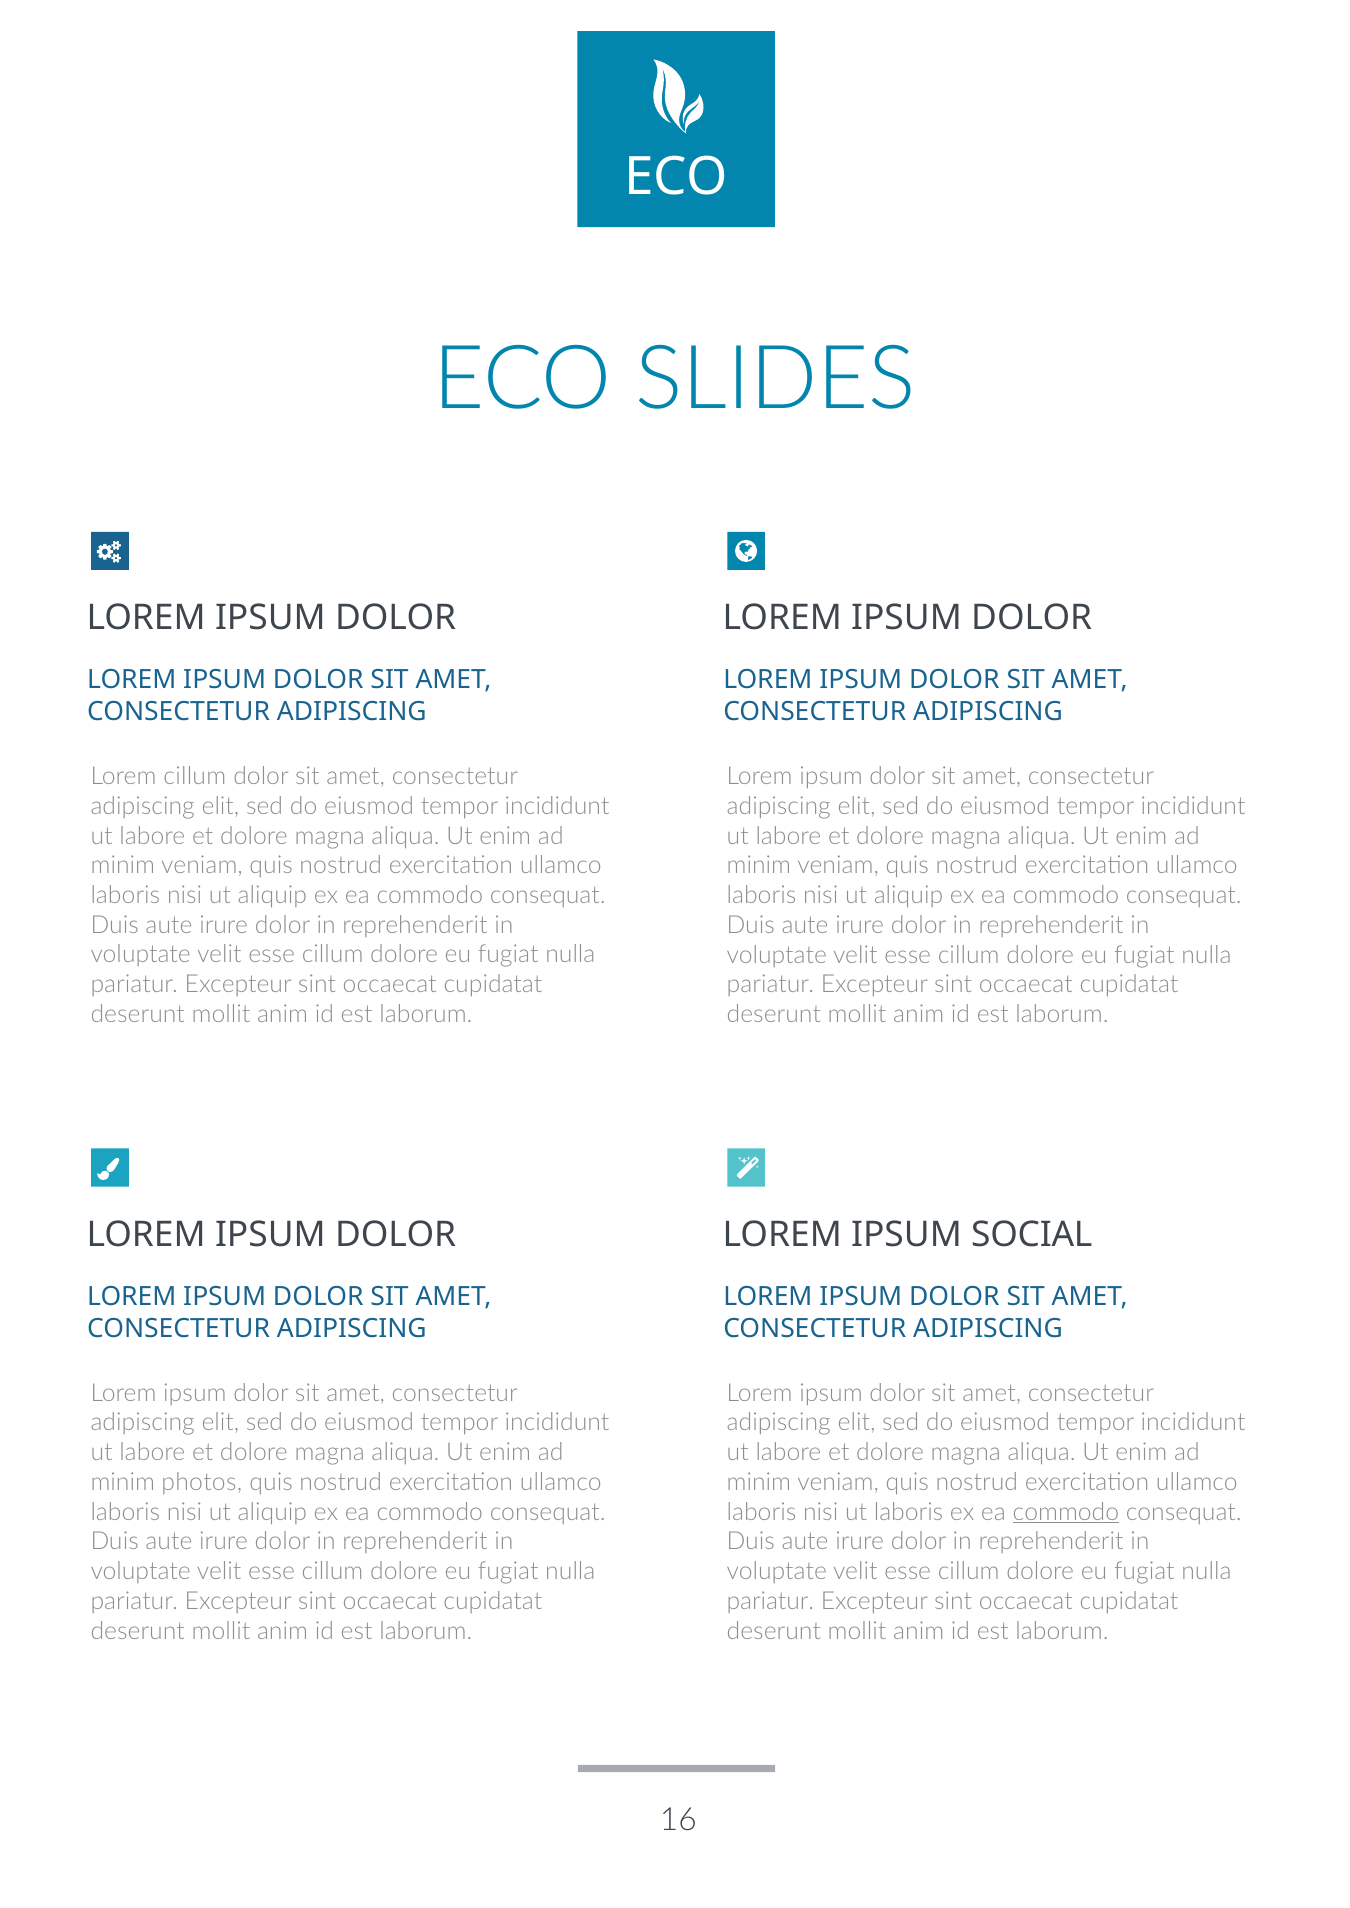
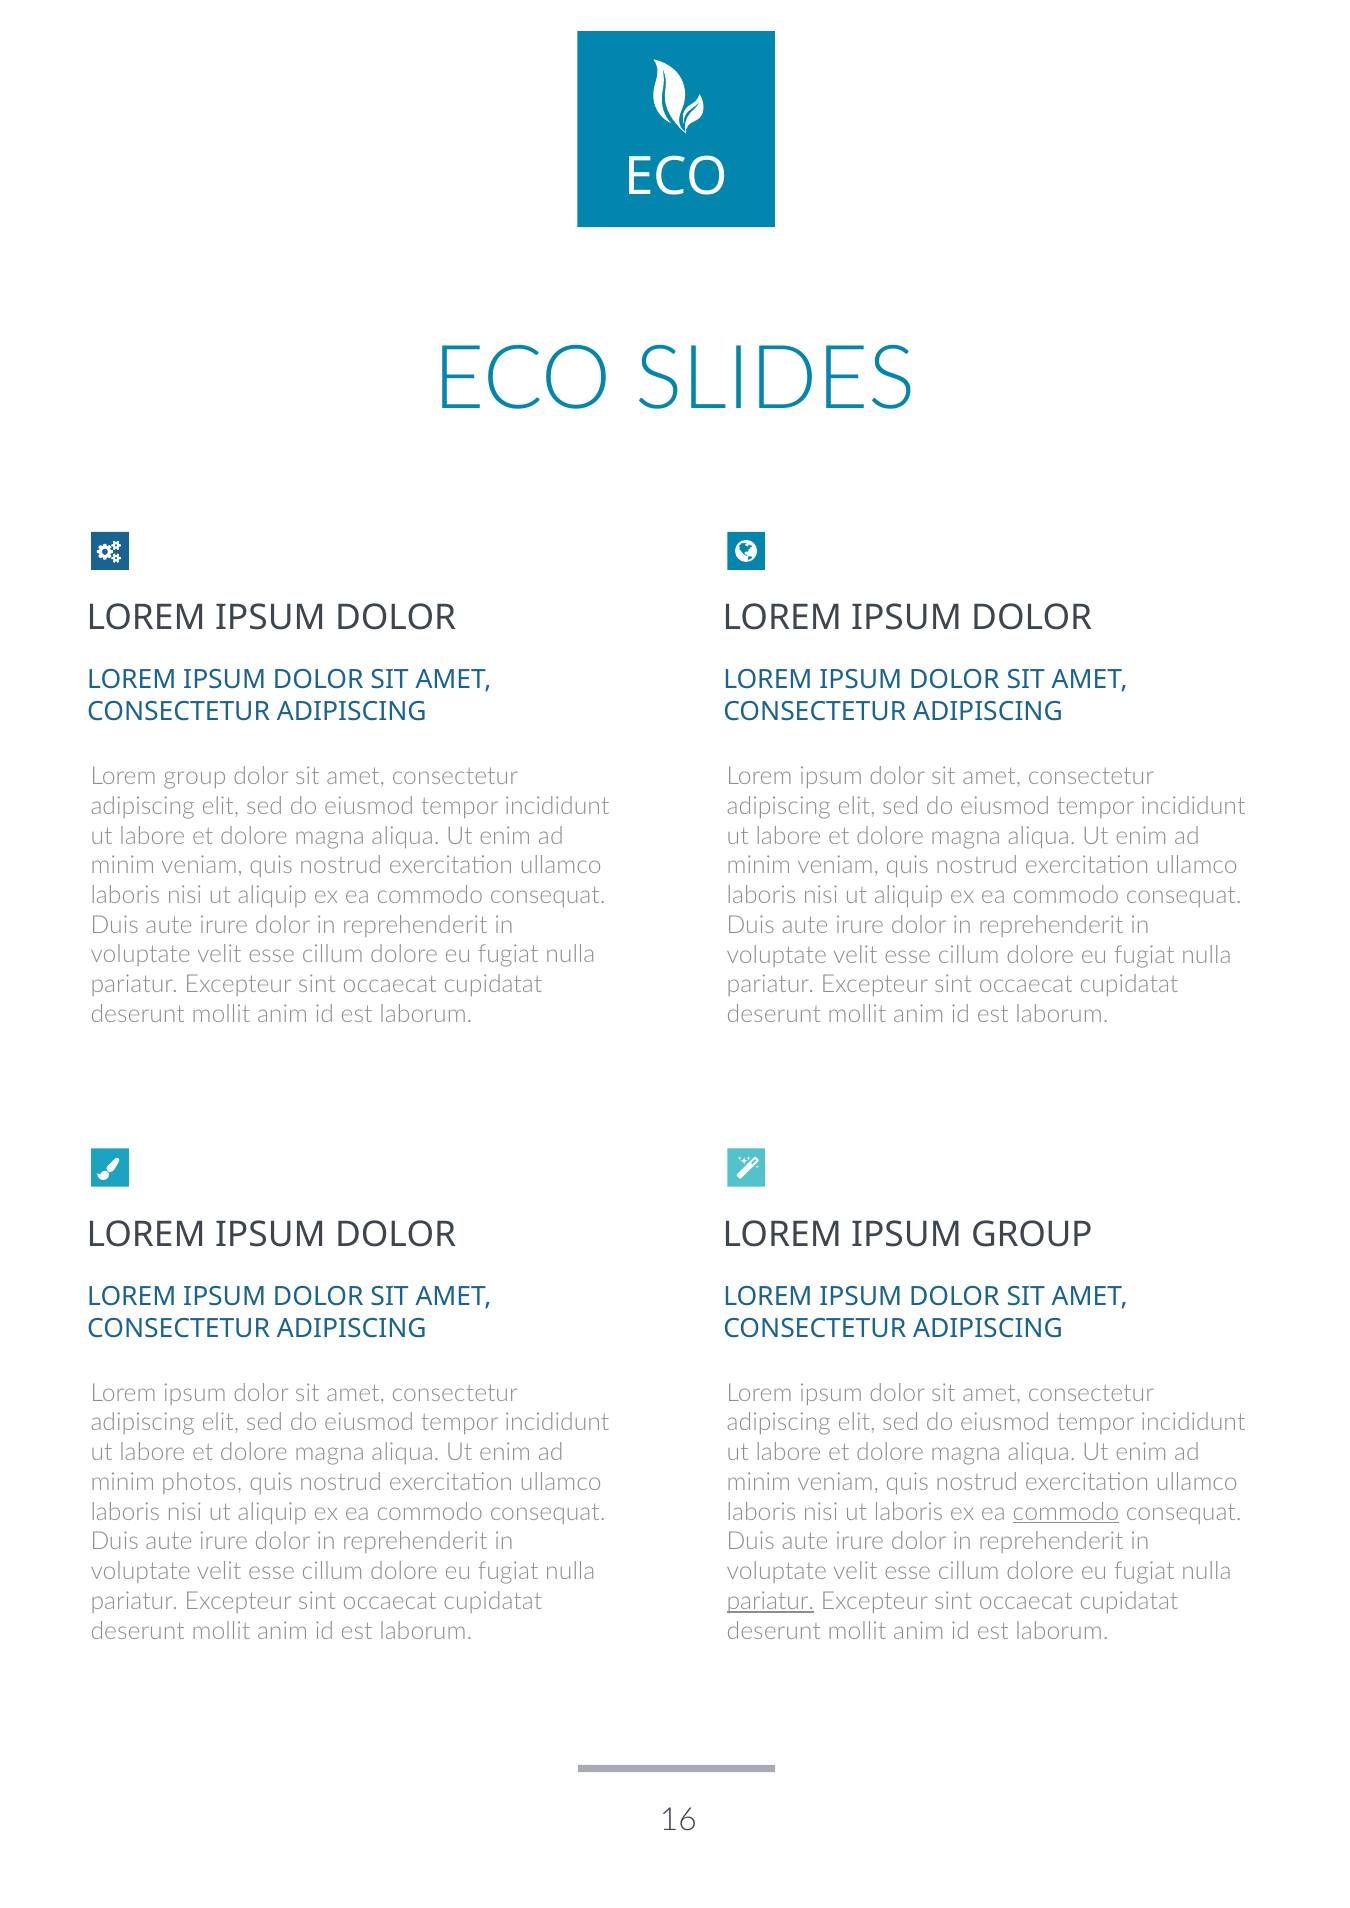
Lorem cillum: cillum -> group (195, 777)
IPSUM SOCIAL: SOCIAL -> GROUP (1032, 1235)
pariatur underline: none -> present (770, 1602)
